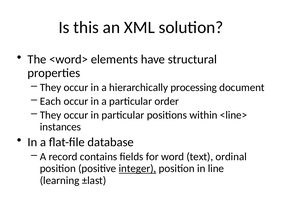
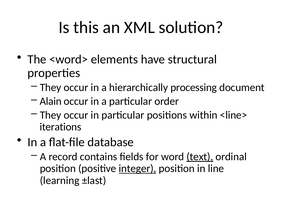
Each: Each -> Alain (51, 101)
instances: instances -> iterations (60, 127)
text underline: none -> present (200, 156)
